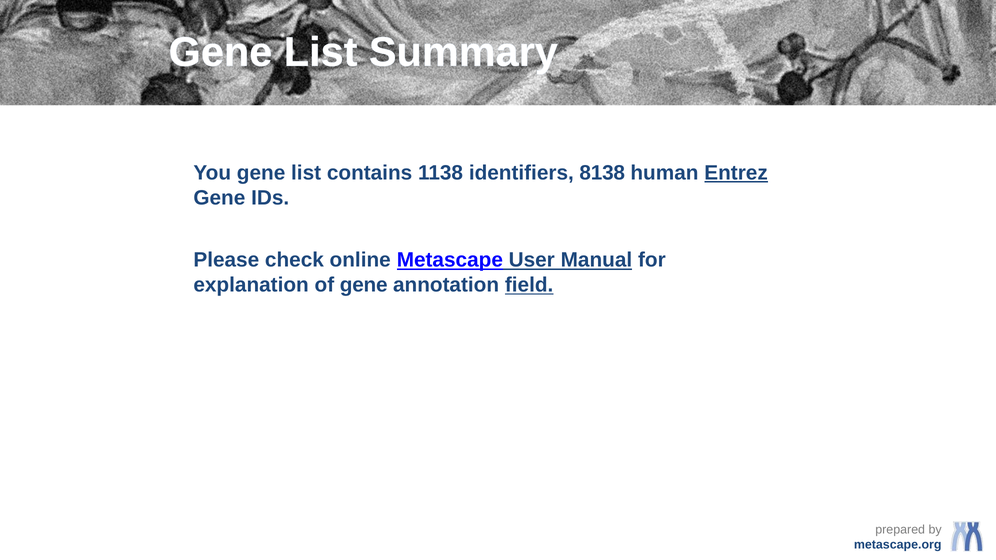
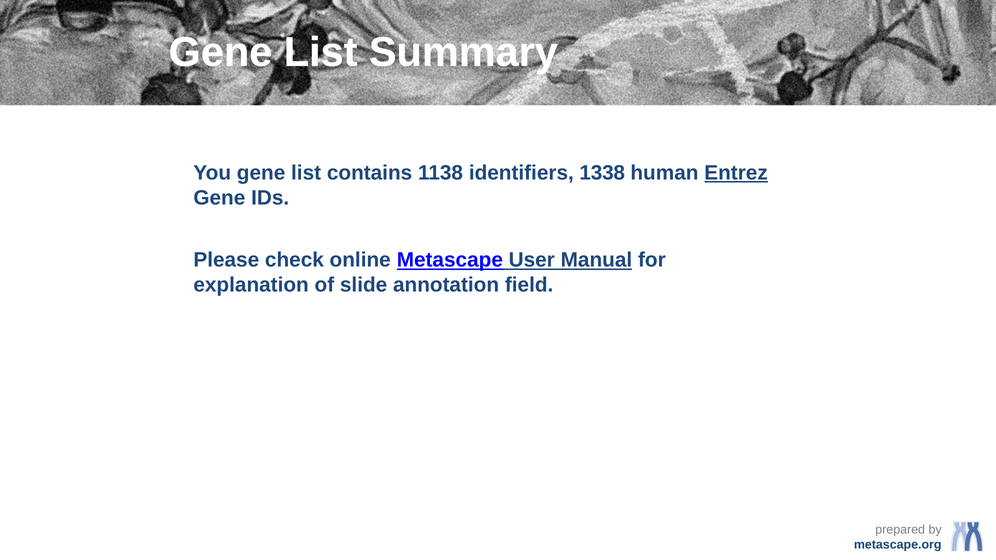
8138: 8138 -> 1338 (602, 173)
of gene: gene -> slide (364, 285)
field underline: present -> none (529, 285)
